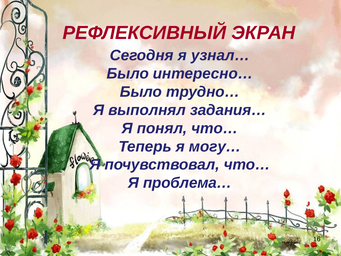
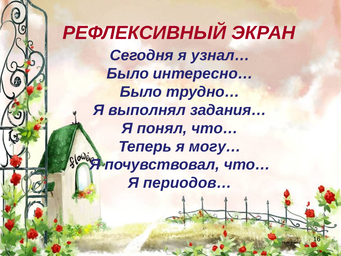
проблема…: проблема… -> периодов… (187, 183)
